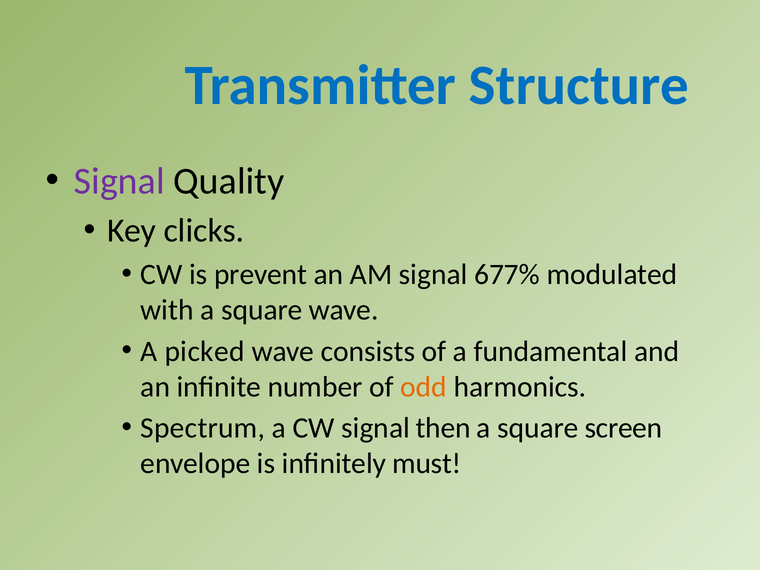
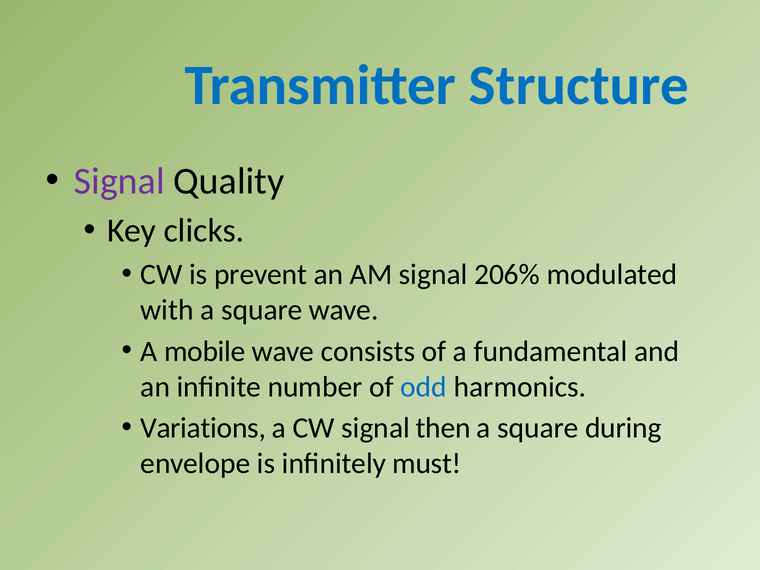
677%: 677% -> 206% (507, 274)
picked: picked -> mobile (205, 351)
odd colour: orange -> blue (424, 387)
Spectrum: Spectrum -> Variations (203, 428)
screen: screen -> during (623, 428)
